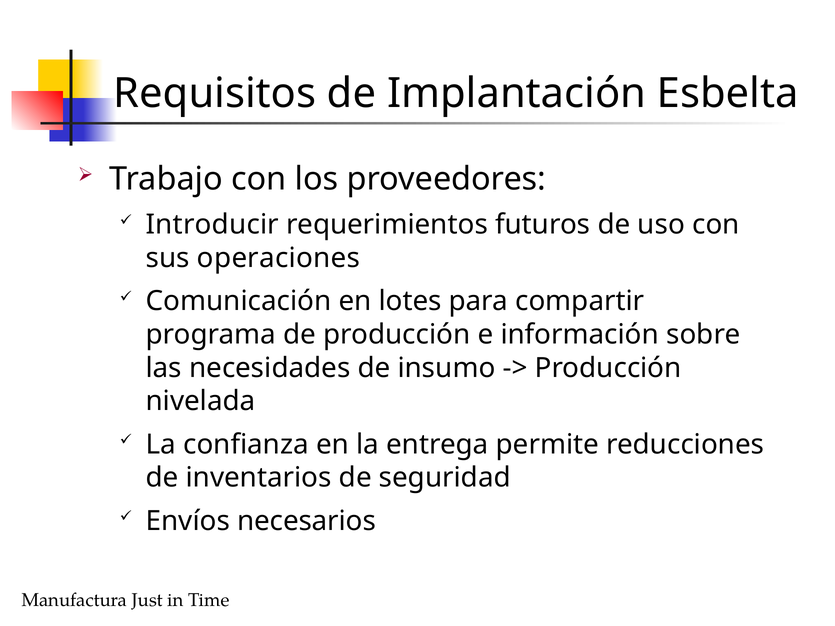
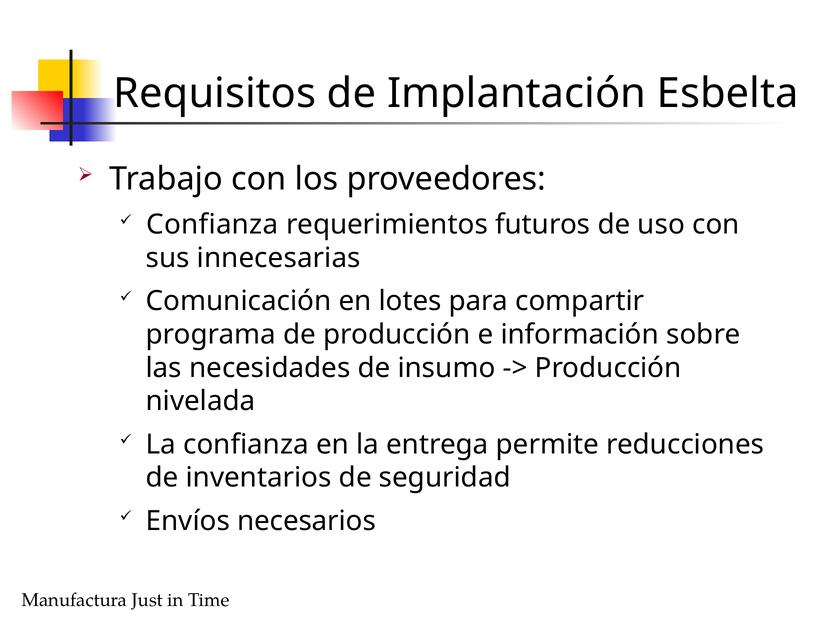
Introducir: Introducir -> Confianza (212, 225)
operaciones: operaciones -> innecesarias (279, 258)
